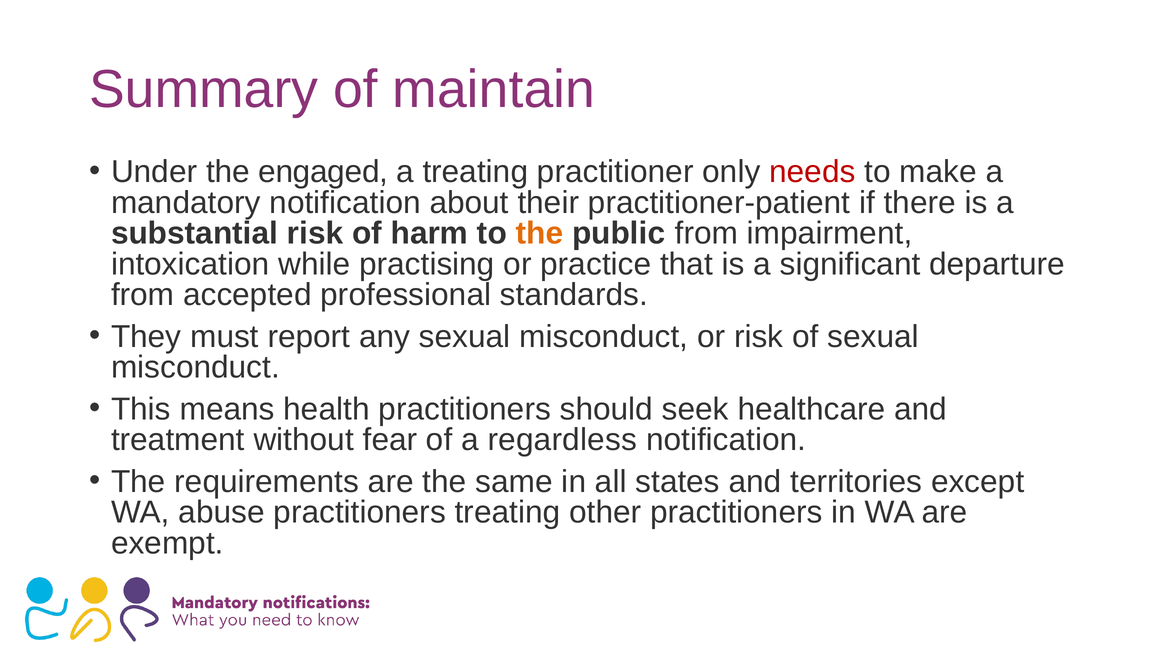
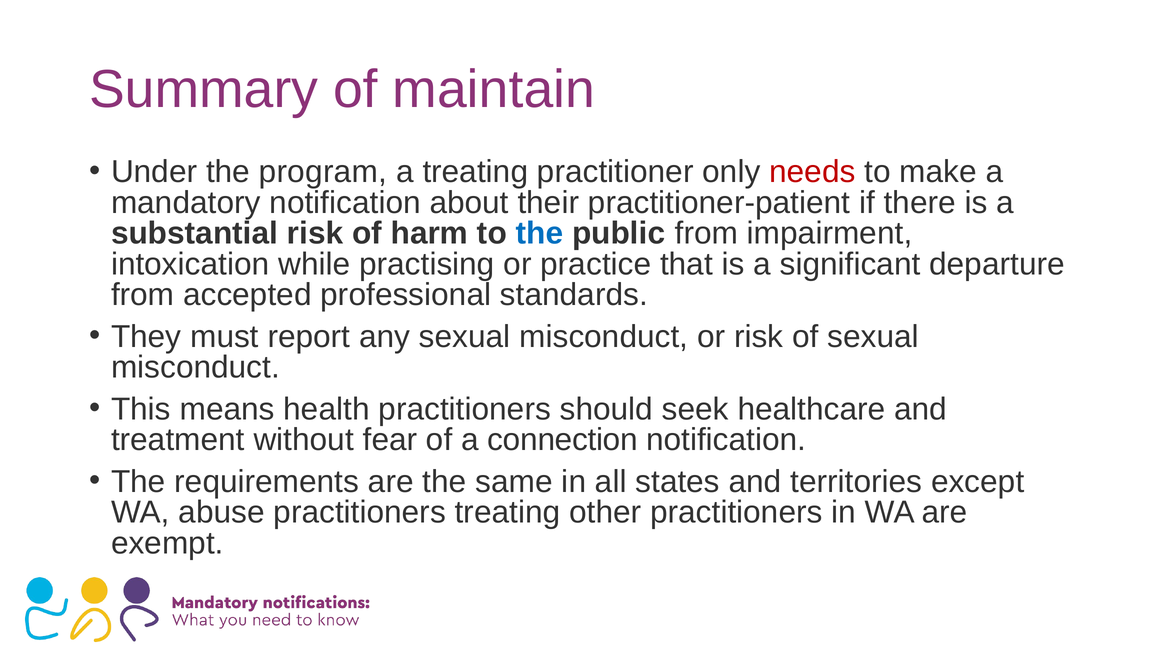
engaged: engaged -> program (323, 172)
the colour: orange -> blue (539, 233)
regardless: regardless -> connection (563, 440)
